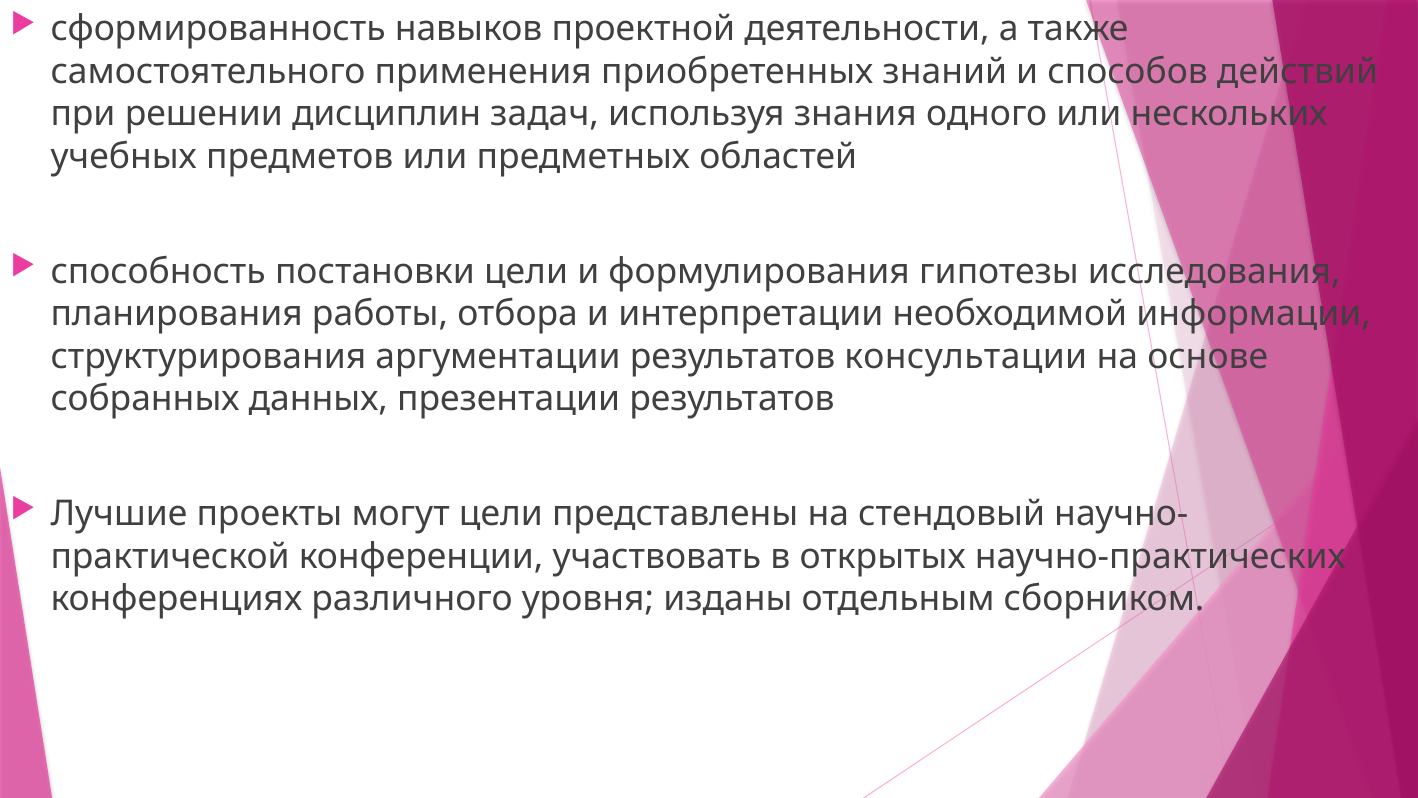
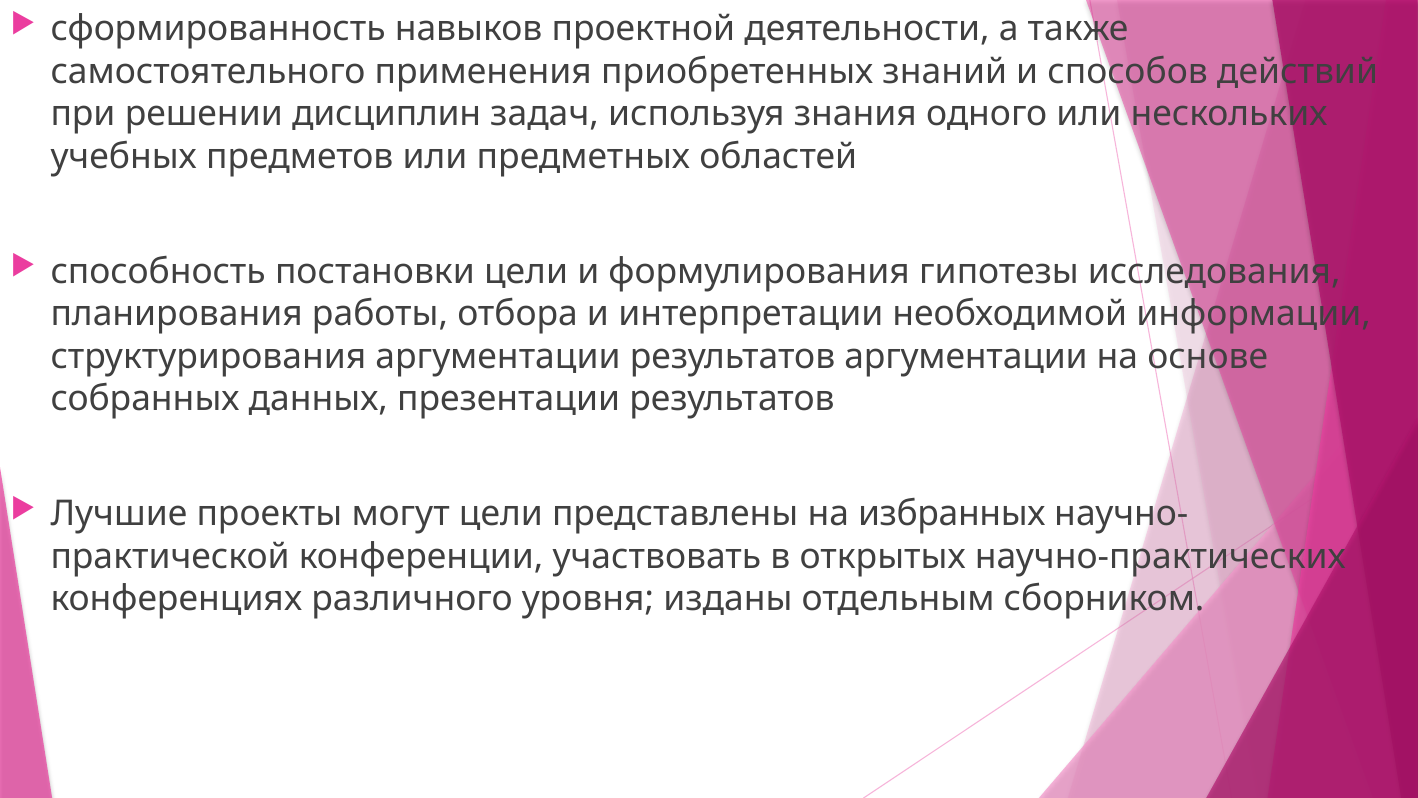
результатов консультации: консультации -> аргументации (966, 356)
стендовый: стендовый -> избранных (952, 514)
